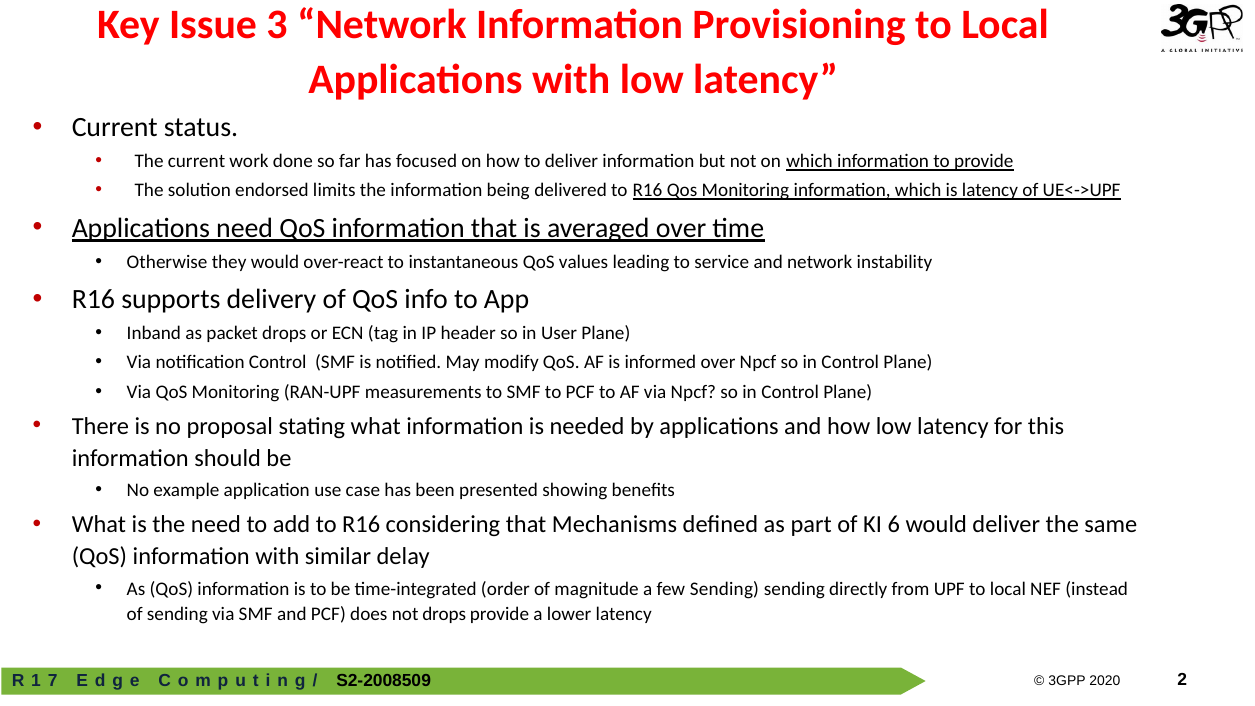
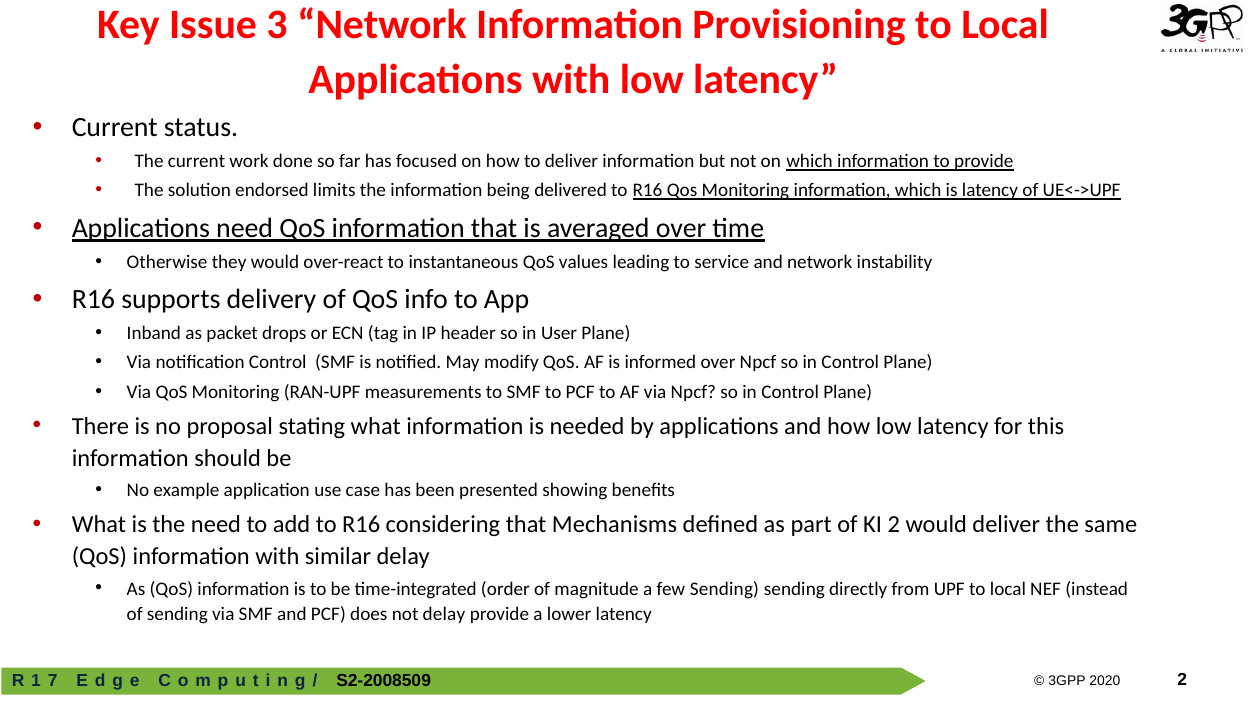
KI 6: 6 -> 2 (894, 525)
not drops: drops -> delay (444, 614)
